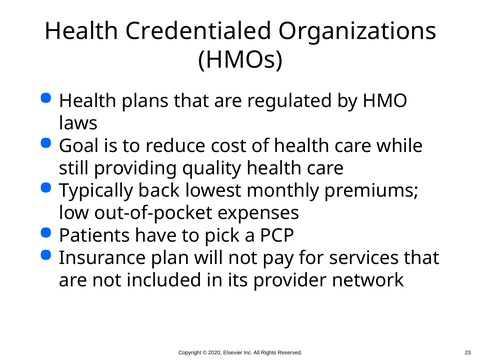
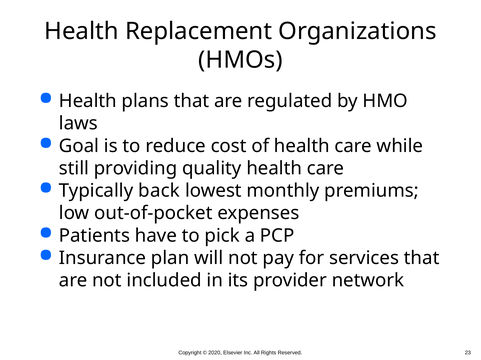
Credentialed: Credentialed -> Replacement (199, 31)
